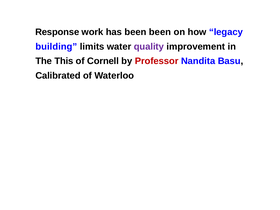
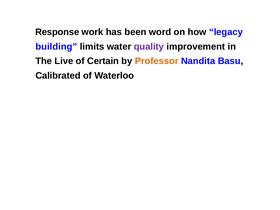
been been: been -> word (160, 32)
This: This -> Live (64, 61)
Cornell: Cornell -> Certain (103, 61)
Professor colour: red -> orange (157, 61)
